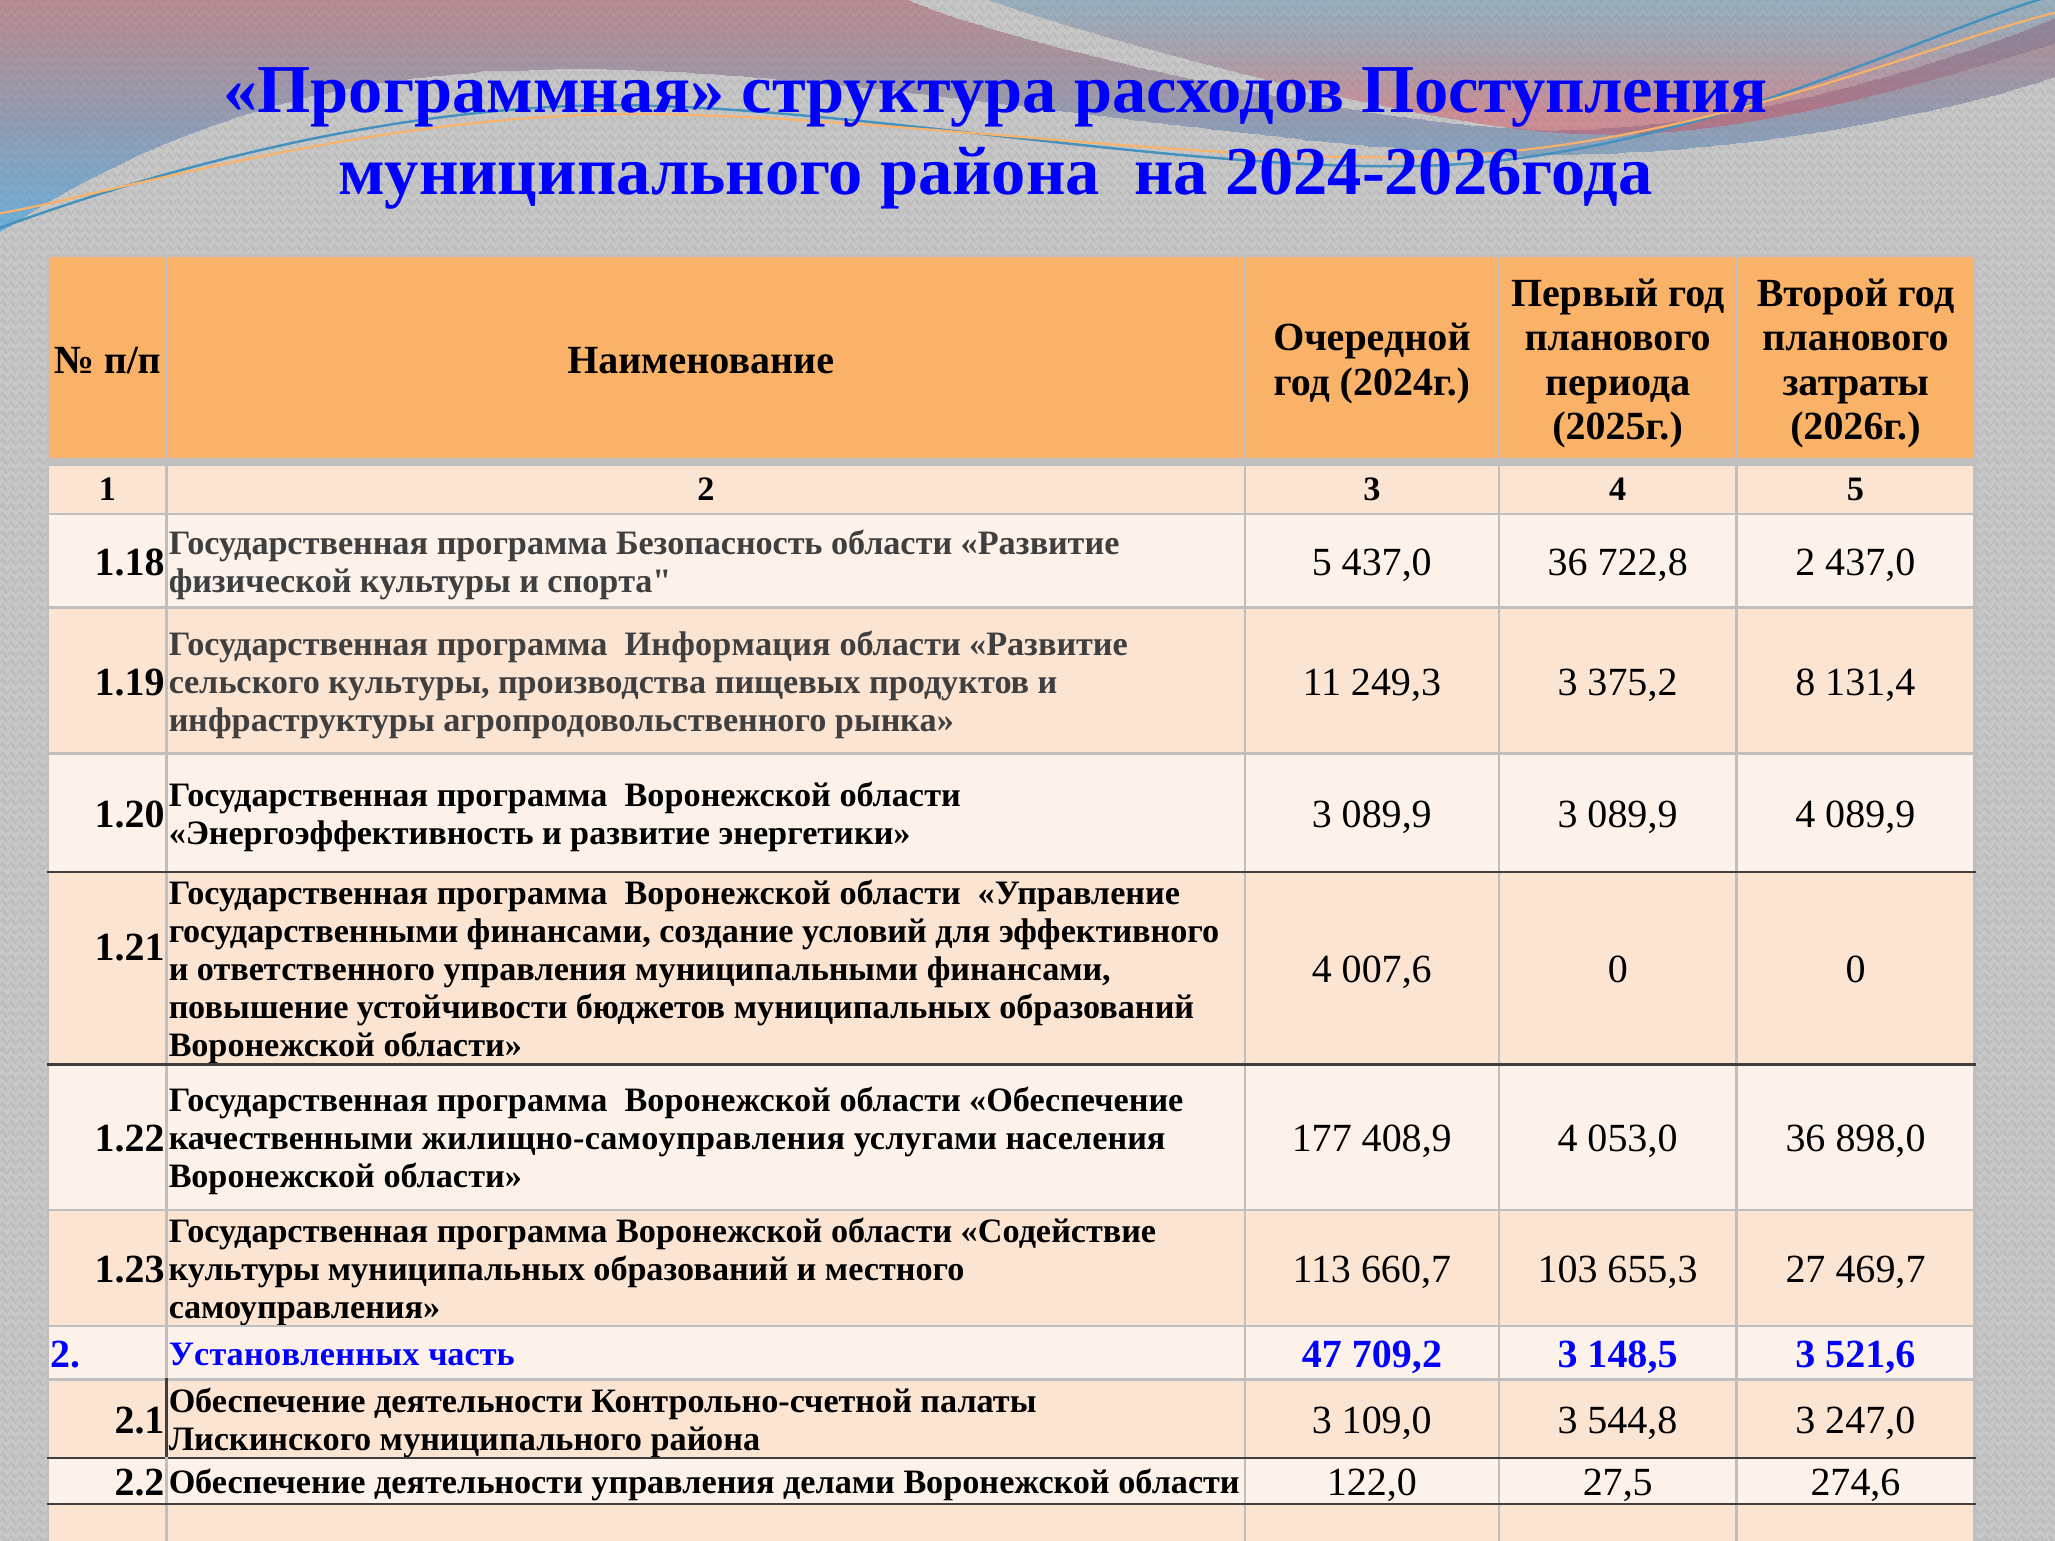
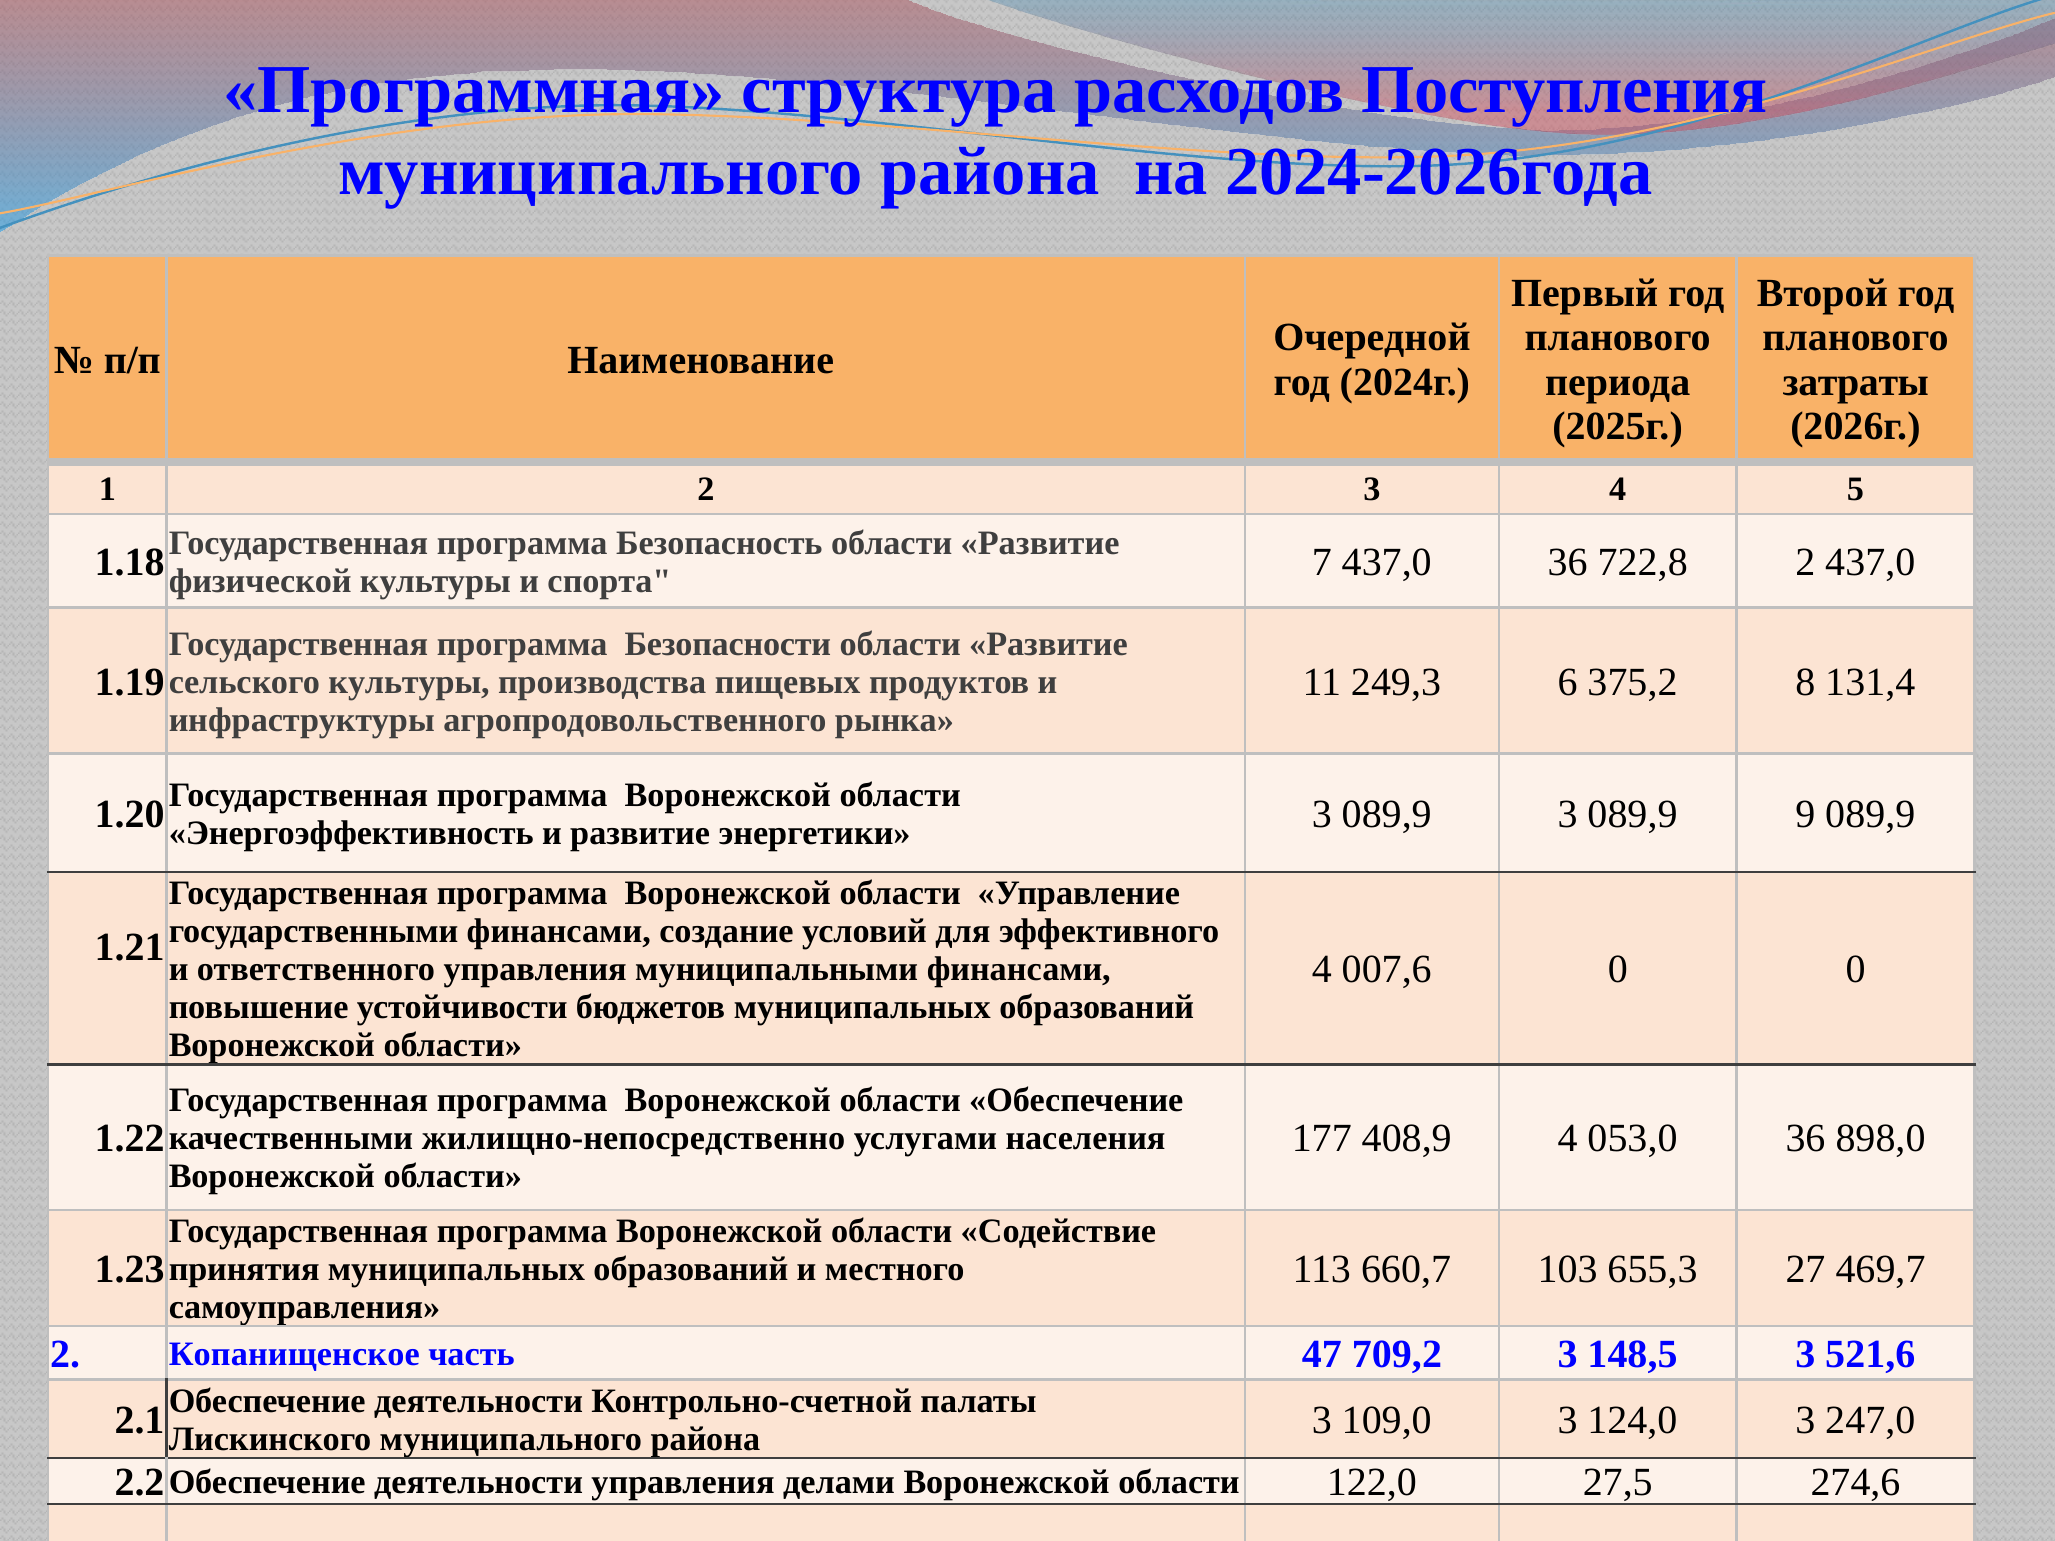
спорта 5: 5 -> 7 (1322, 562)
Информация: Информация -> Безопасности (728, 644)
249,3 3: 3 -> 6 (1568, 682)
089,9 4: 4 -> 9 (1805, 814)
жилищно-самоуправления: жилищно-самоуправления -> жилищно-непосредственно (634, 1139)
культуры: культуры -> принятия (244, 1270)
Установленных: Установленных -> Копанищенское (294, 1354)
544,8: 544,8 -> 124,0 (1632, 1420)
